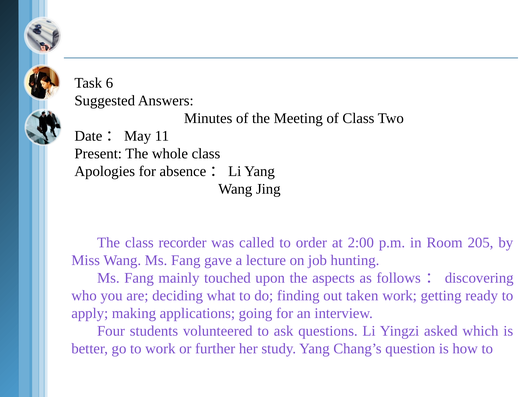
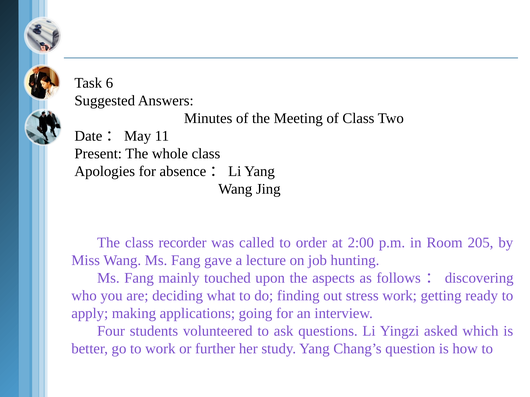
taken: taken -> stress (362, 296)
